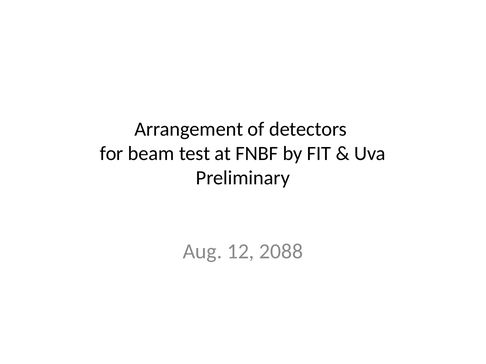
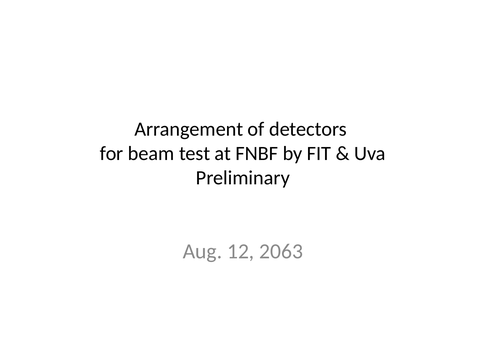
2088: 2088 -> 2063 (281, 252)
